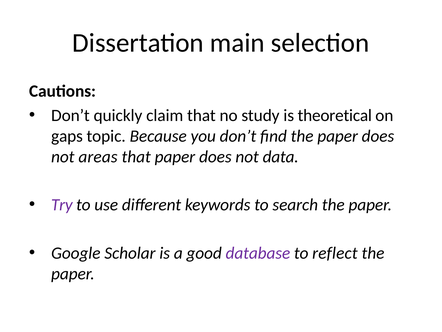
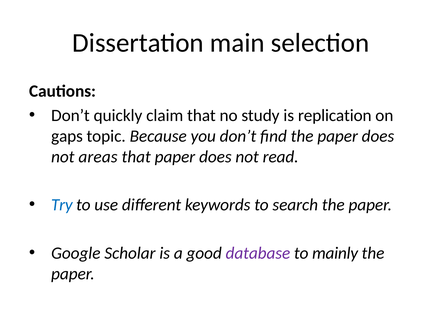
theoretical: theoretical -> replication (335, 115)
data: data -> read (281, 156)
Try colour: purple -> blue (62, 205)
reflect: reflect -> mainly (335, 253)
